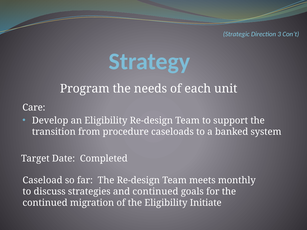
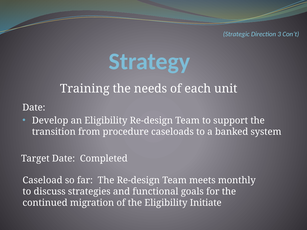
Program: Program -> Training (85, 89)
Care: Care -> Date (34, 108)
and continued: continued -> functional (155, 192)
